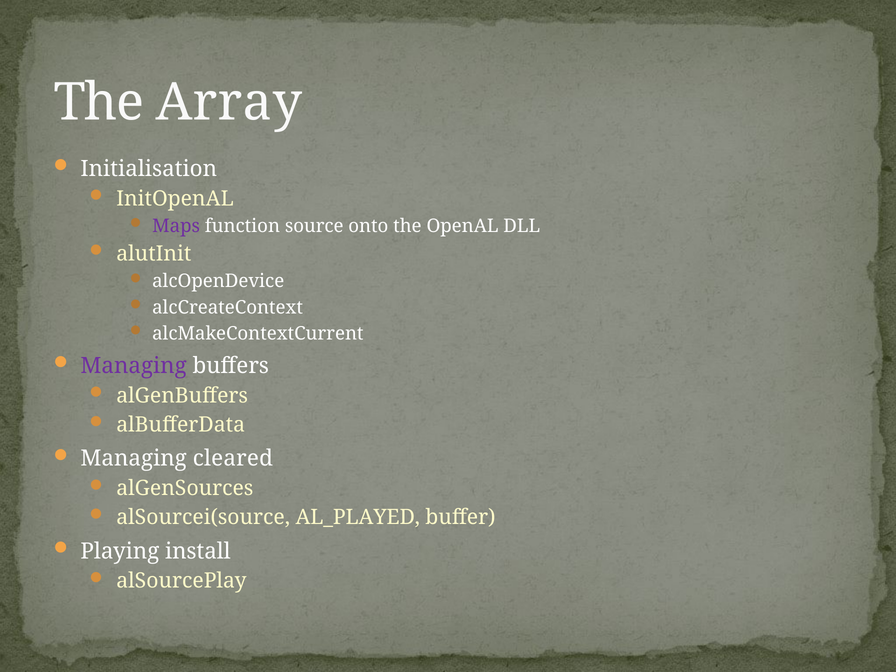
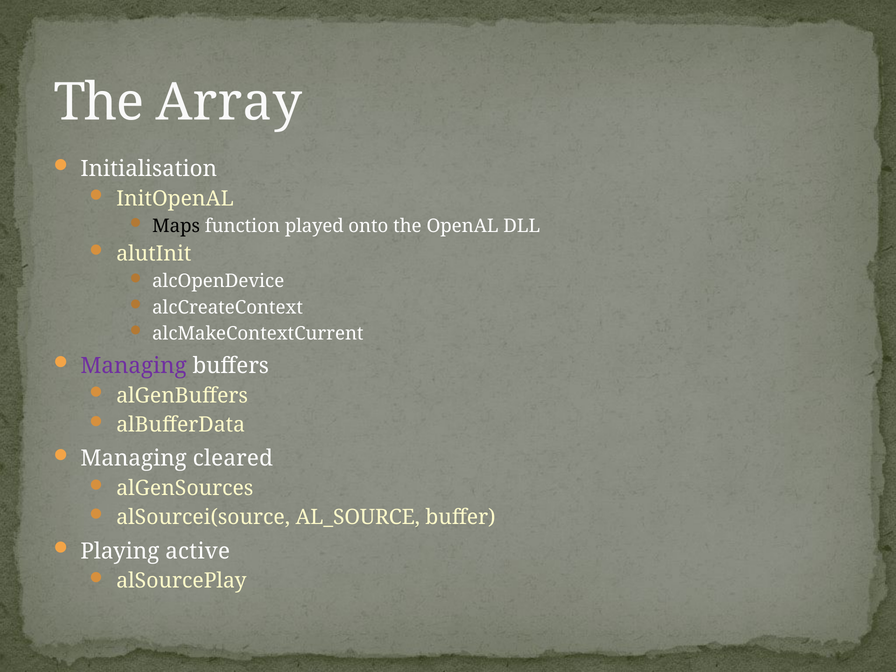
Maps colour: purple -> black (176, 226)
source: source -> played (314, 226)
AL_PLAYED: AL_PLAYED -> AL_SOURCE (358, 517)
install: install -> active (198, 551)
